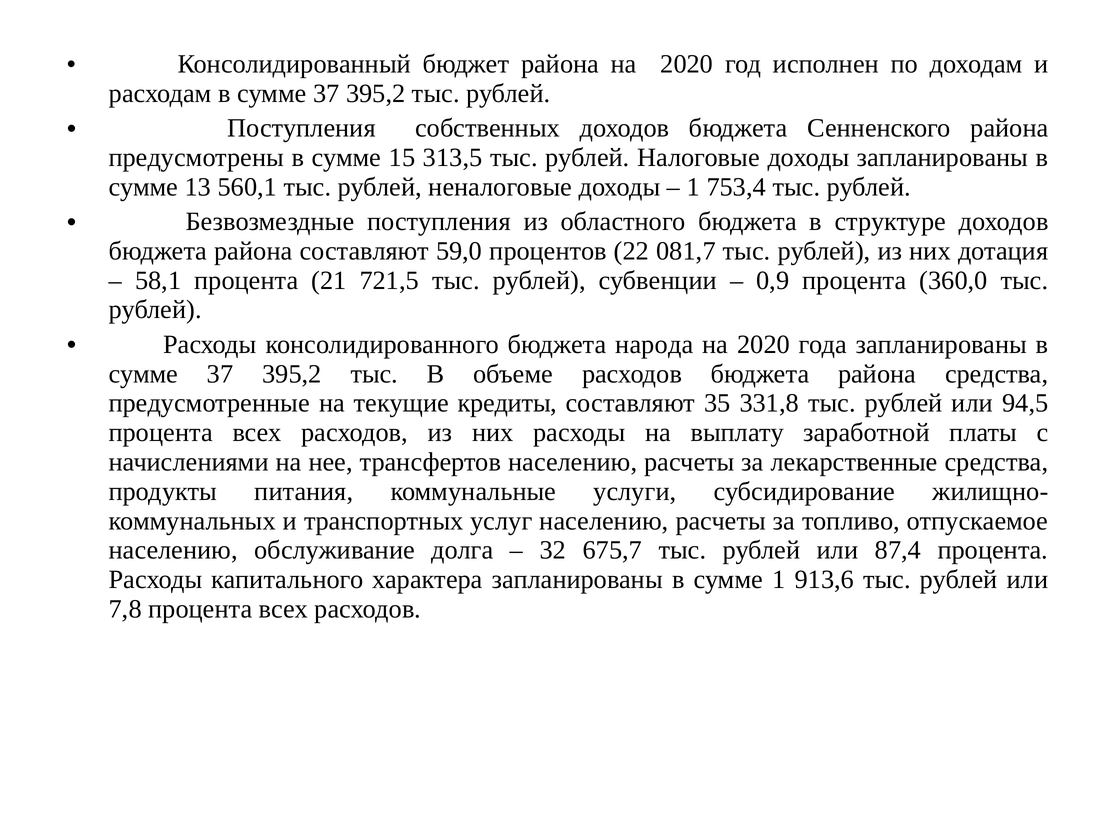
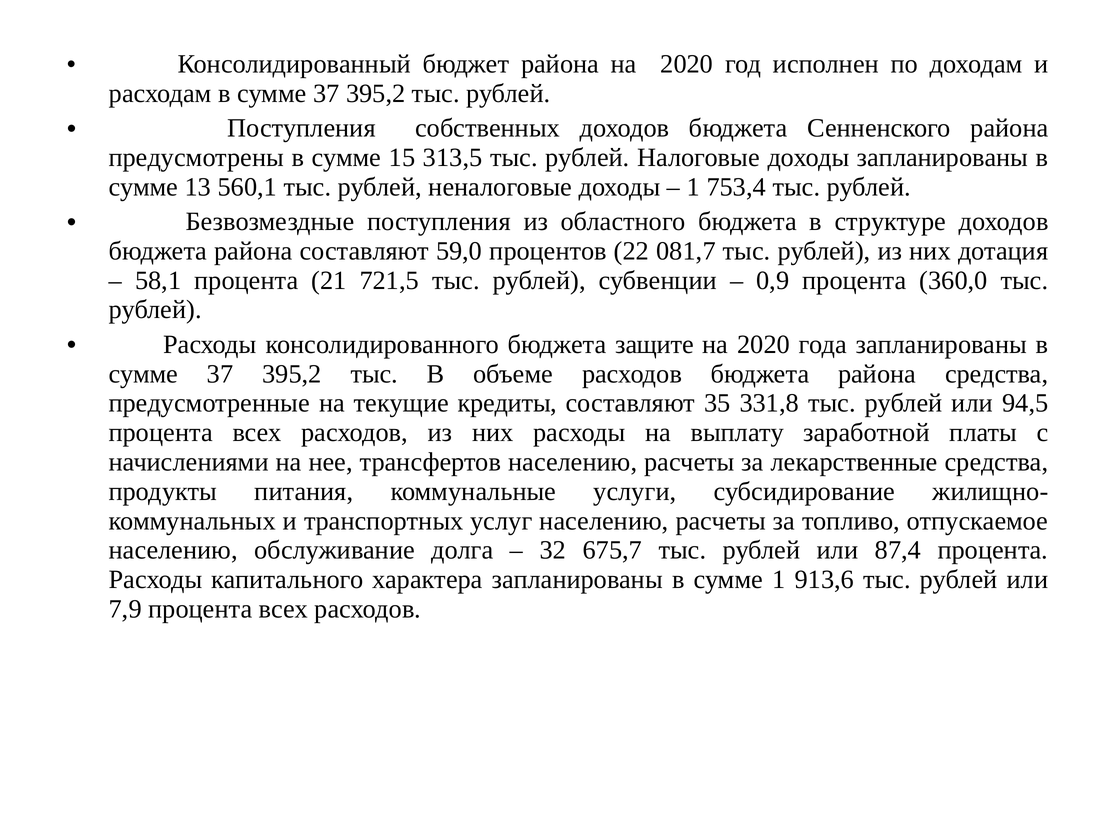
народа: народа -> защите (655, 344)
7,8: 7,8 -> 7,9 (125, 609)
